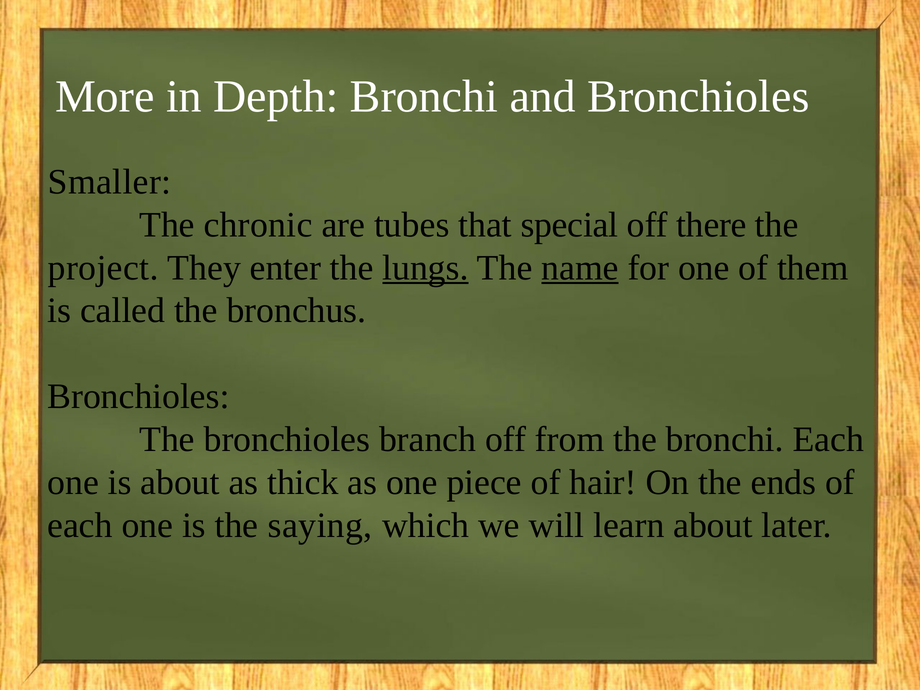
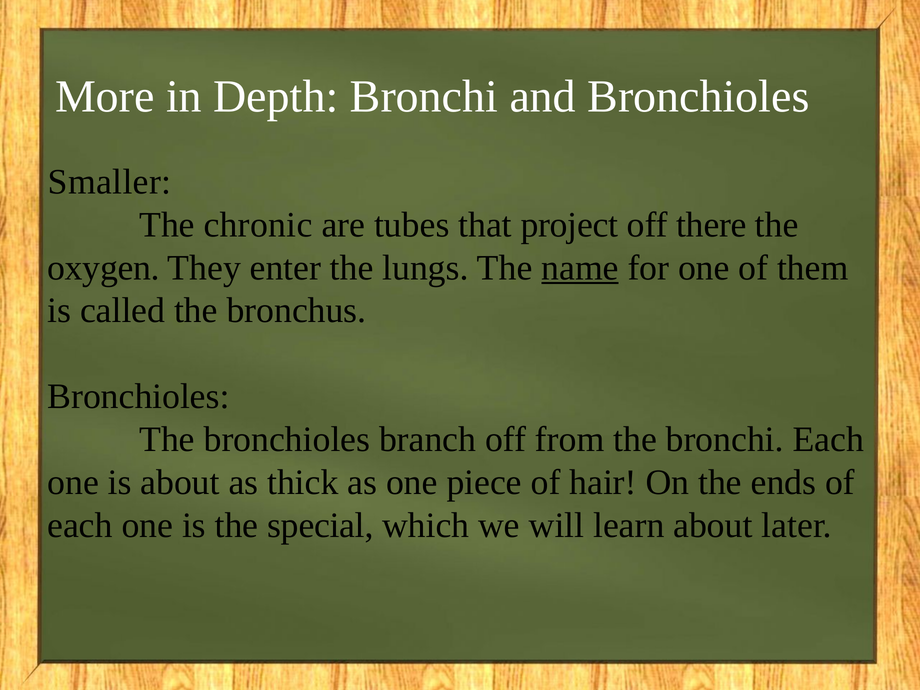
special: special -> project (569, 225)
project: project -> oxygen (103, 268)
lungs underline: present -> none (426, 268)
saying: saying -> special (320, 525)
